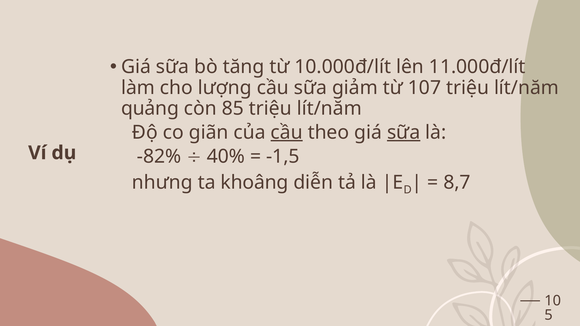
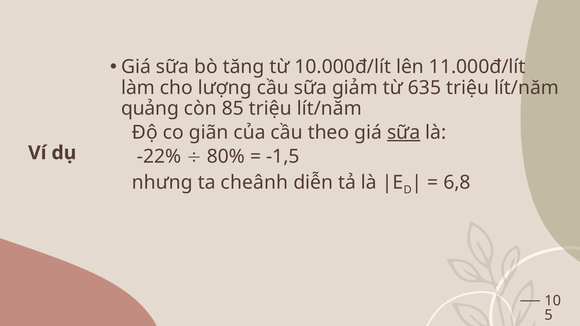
107: 107 -> 635 (425, 88)
cầu underline: present -> none (287, 133)
-82%: -82% -> -22% (159, 156)
40%: 40% -> 80% (226, 156)
khoâng: khoâng -> cheânh (254, 183)
8,7: 8,7 -> 6,8 (457, 183)
